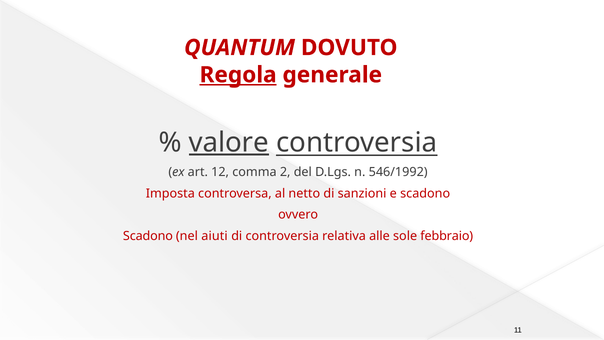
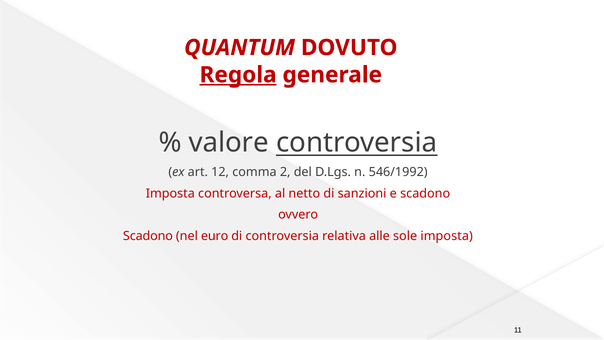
valore underline: present -> none (229, 142)
aiuti: aiuti -> euro (215, 236)
sole febbraio: febbraio -> imposta (447, 236)
